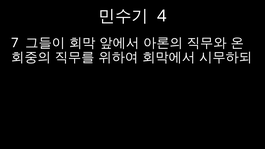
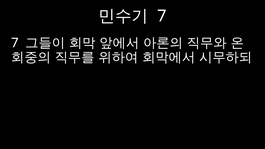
4: 4 -> 7 (162, 16)
